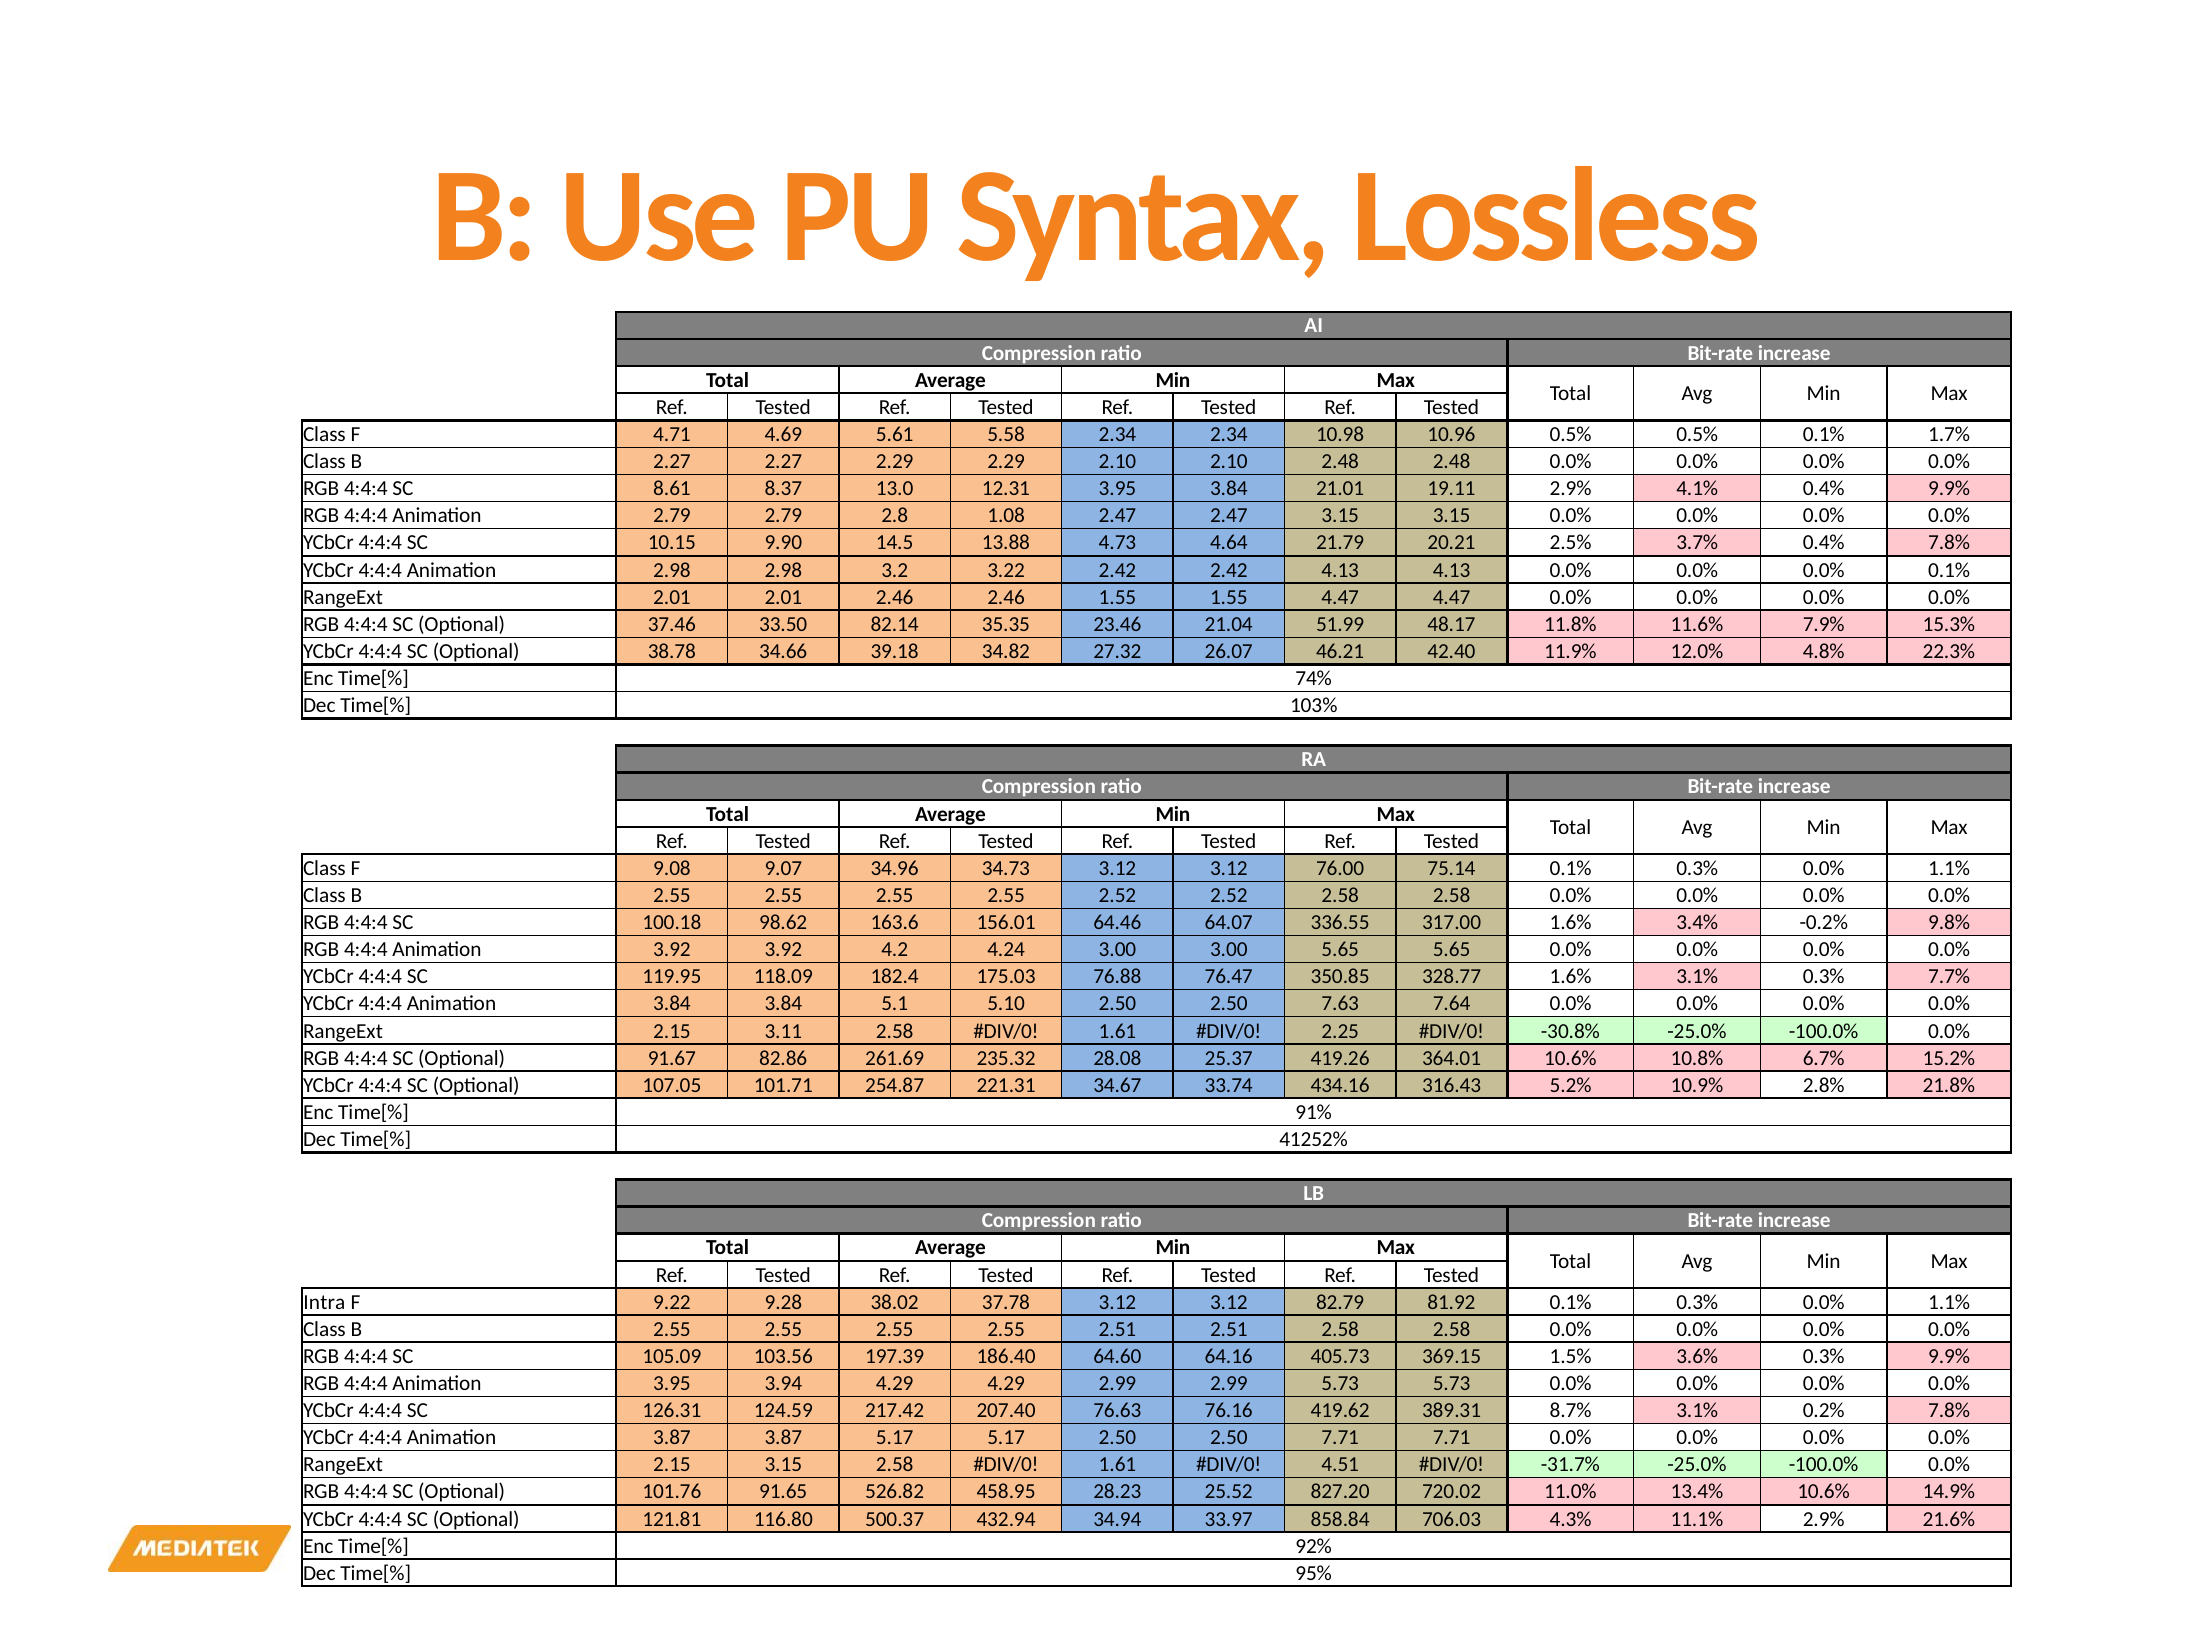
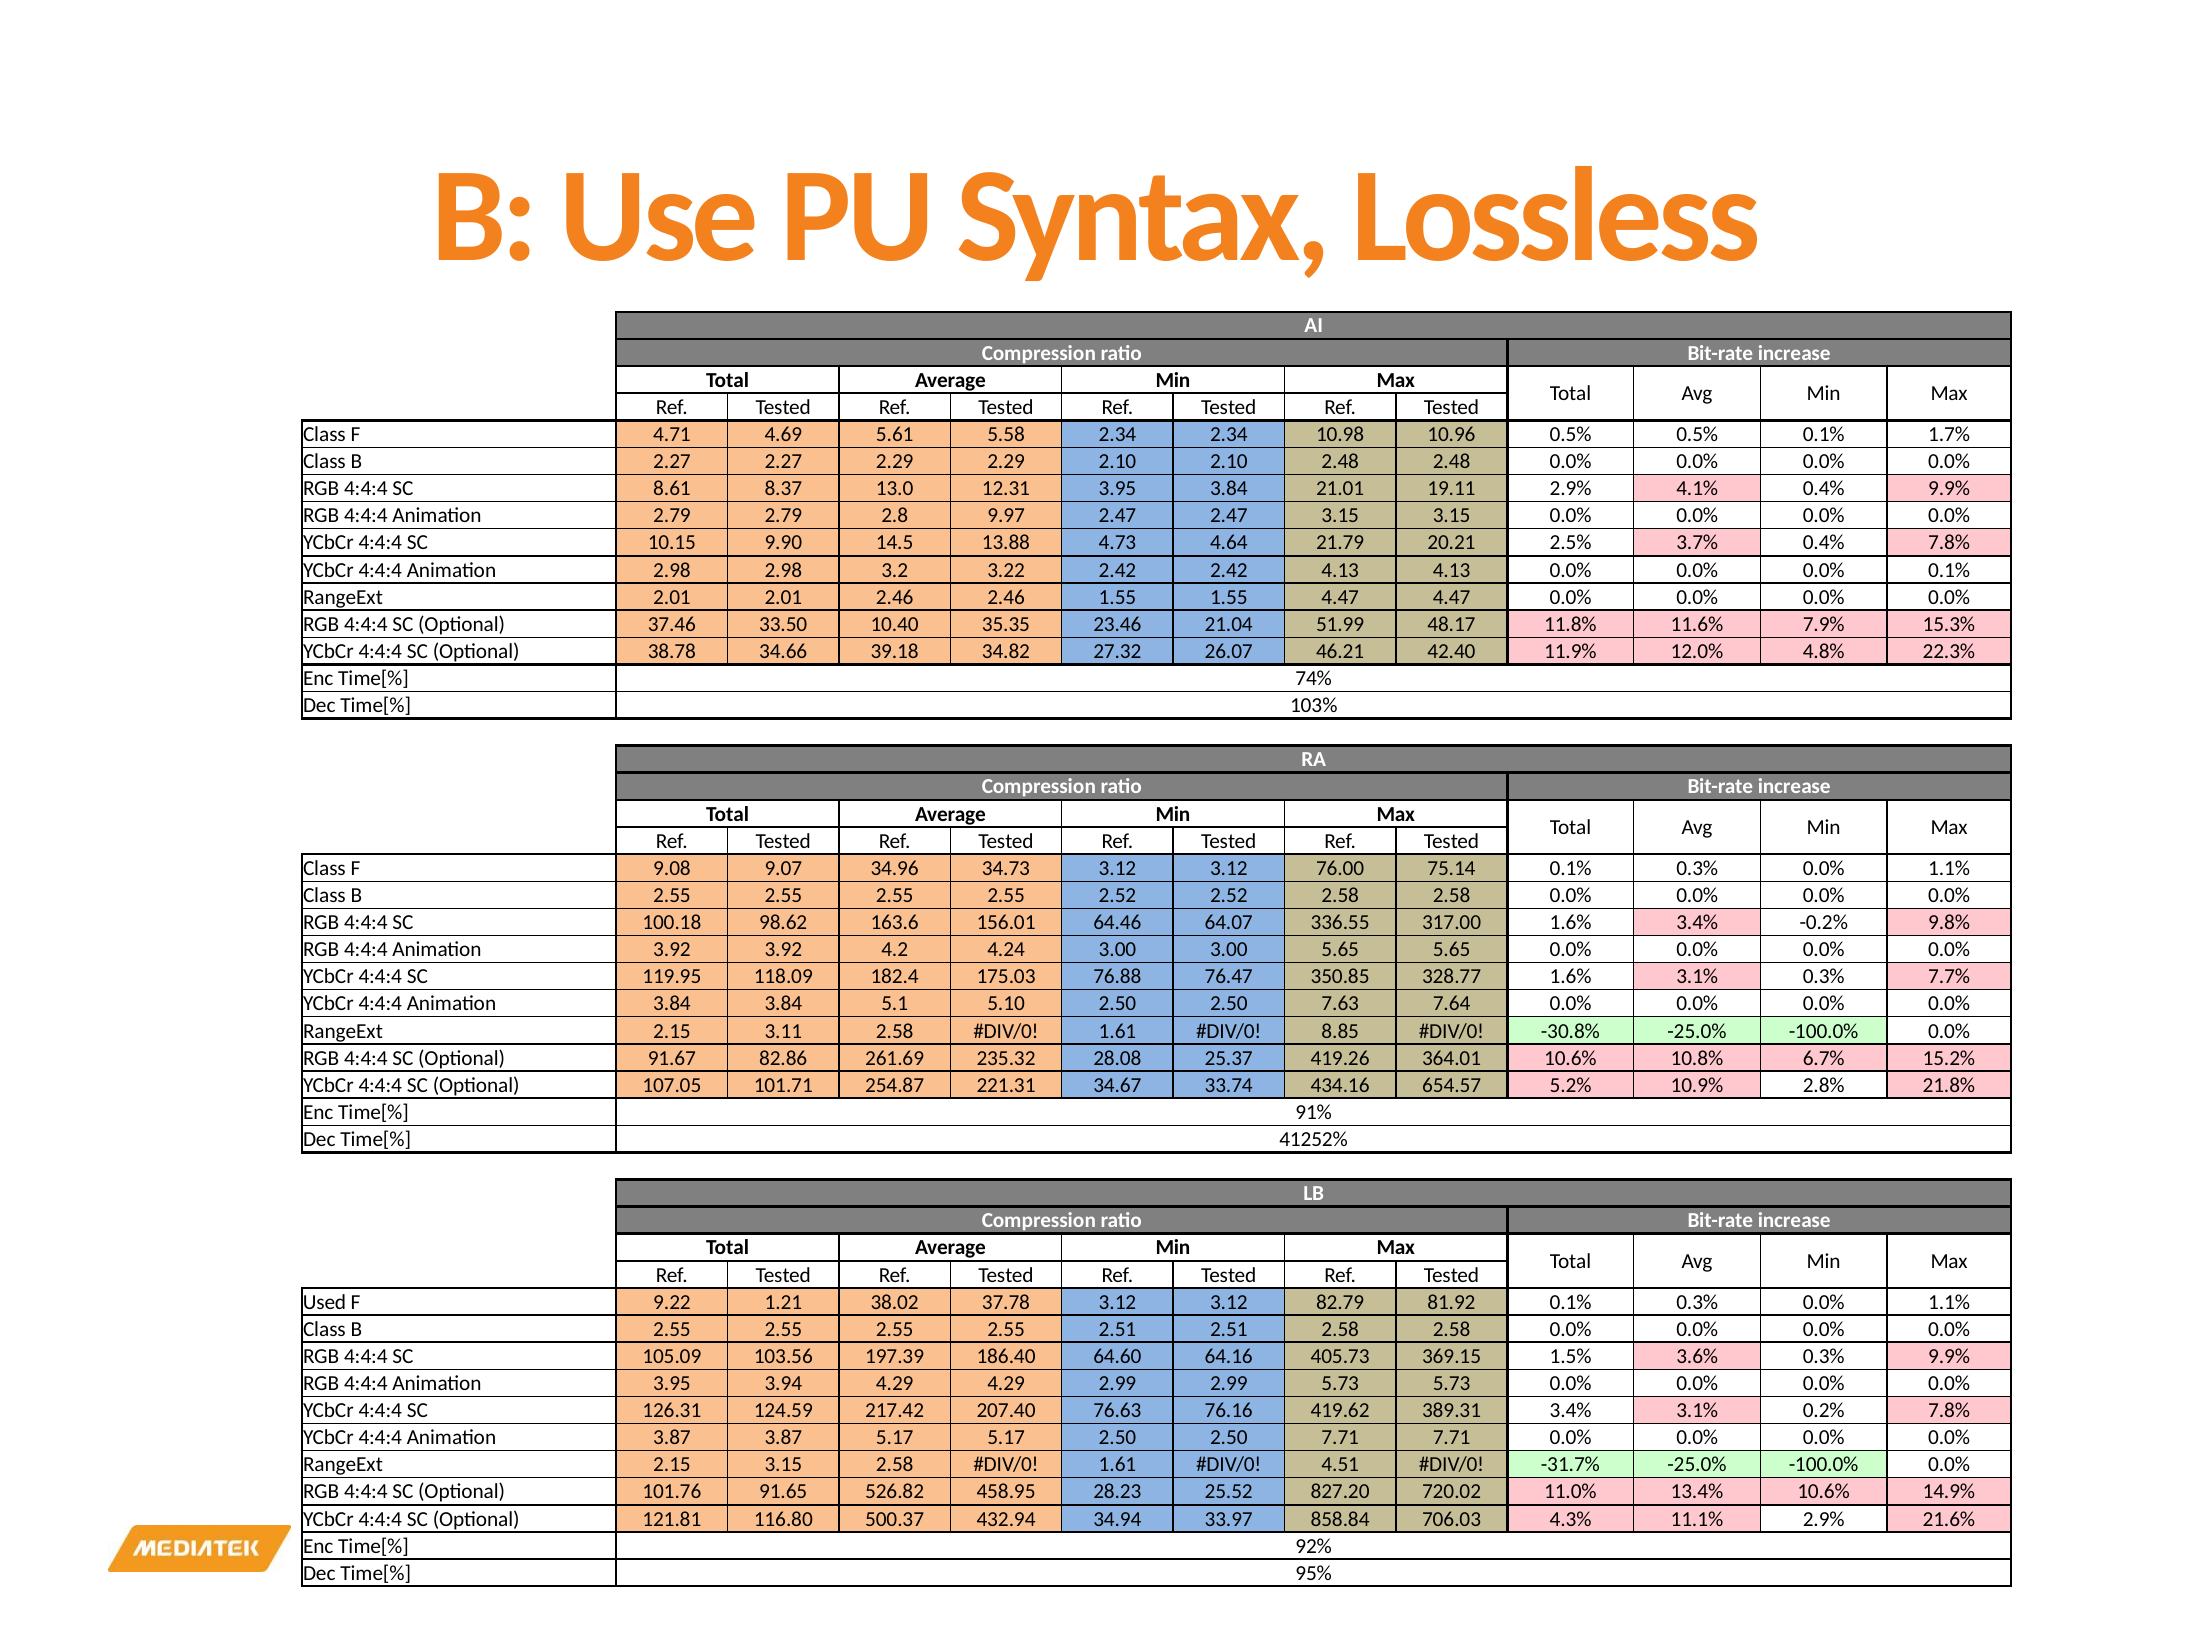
1.08: 1.08 -> 9.97 (1006, 516)
82.14: 82.14 -> 10.40 (895, 624)
2.25: 2.25 -> 8.85 (1340, 1031)
316.43: 316.43 -> 654.57 (1452, 1085)
Intra: Intra -> Used (325, 1302)
9.28: 9.28 -> 1.21 (783, 1302)
389.31 8.7%: 8.7% -> 3.4% (1571, 1410)
